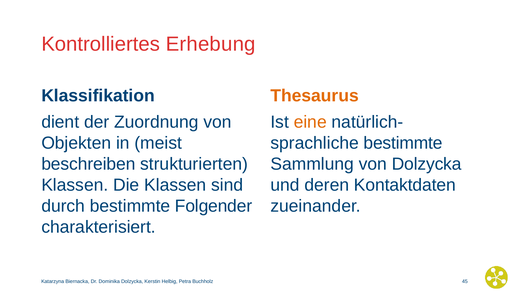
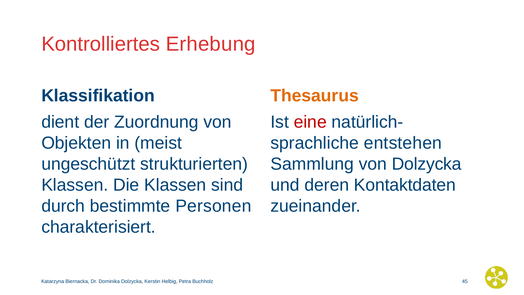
eine colour: orange -> red (310, 122)
bestimmte: bestimmte -> entstehen (403, 143)
beschreiben: beschreiben -> ungeschützt (88, 164)
Folgender: Folgender -> Personen (213, 206)
